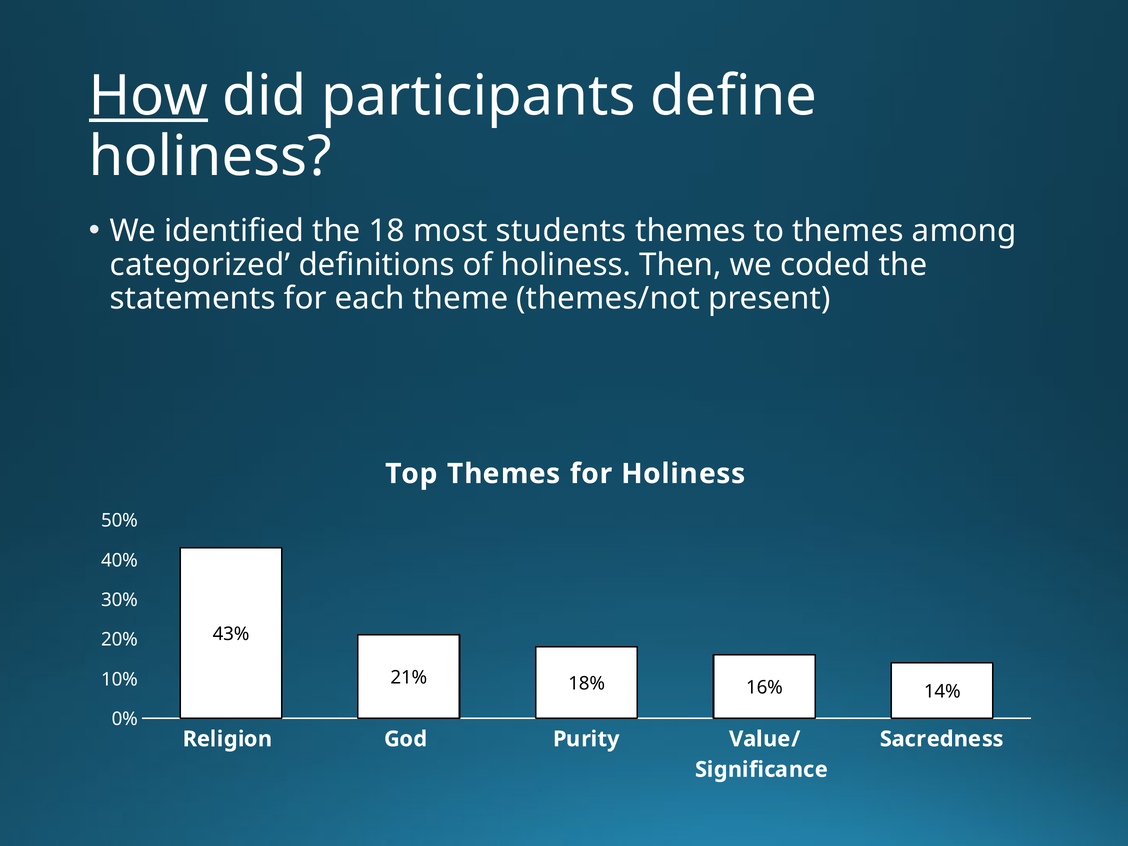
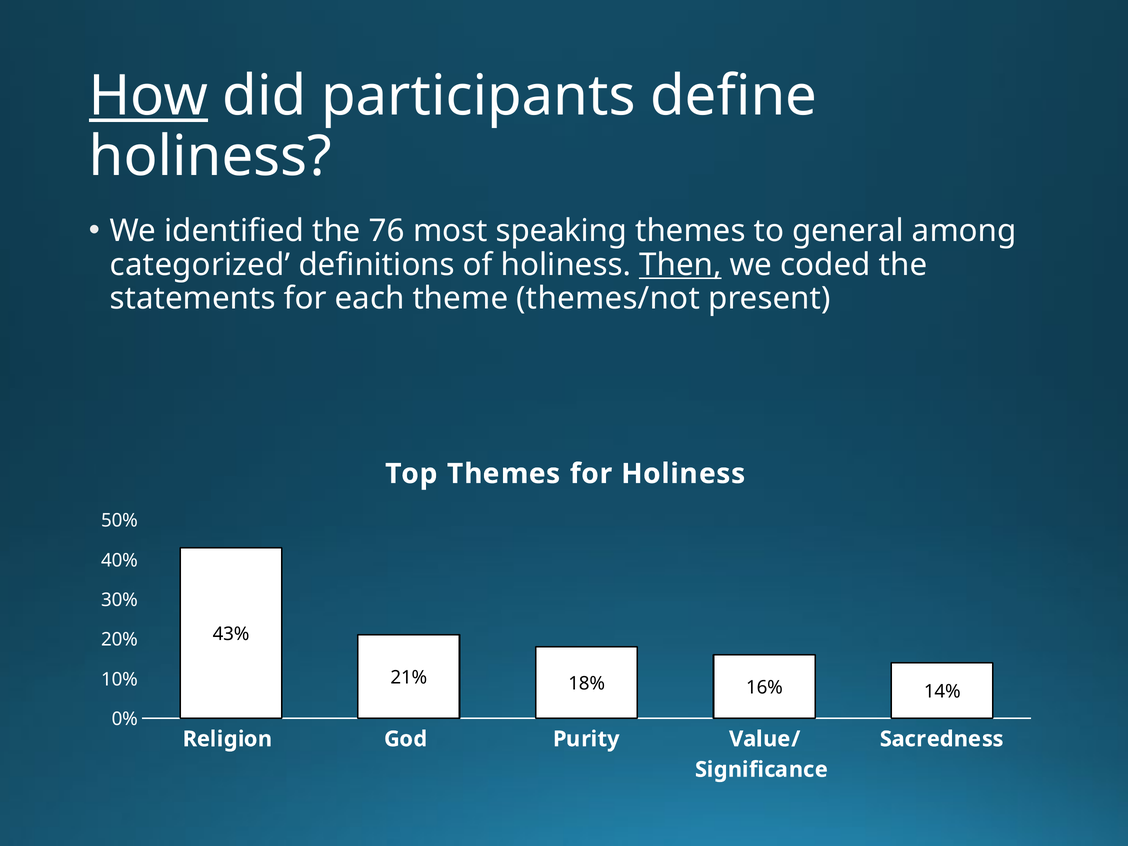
18: 18 -> 76 (387, 231)
students: students -> speaking (561, 231)
to themes: themes -> general (848, 231)
Then underline: none -> present (680, 265)
